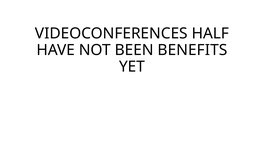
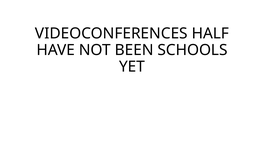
BENEFITS: BENEFITS -> SCHOOLS (193, 50)
